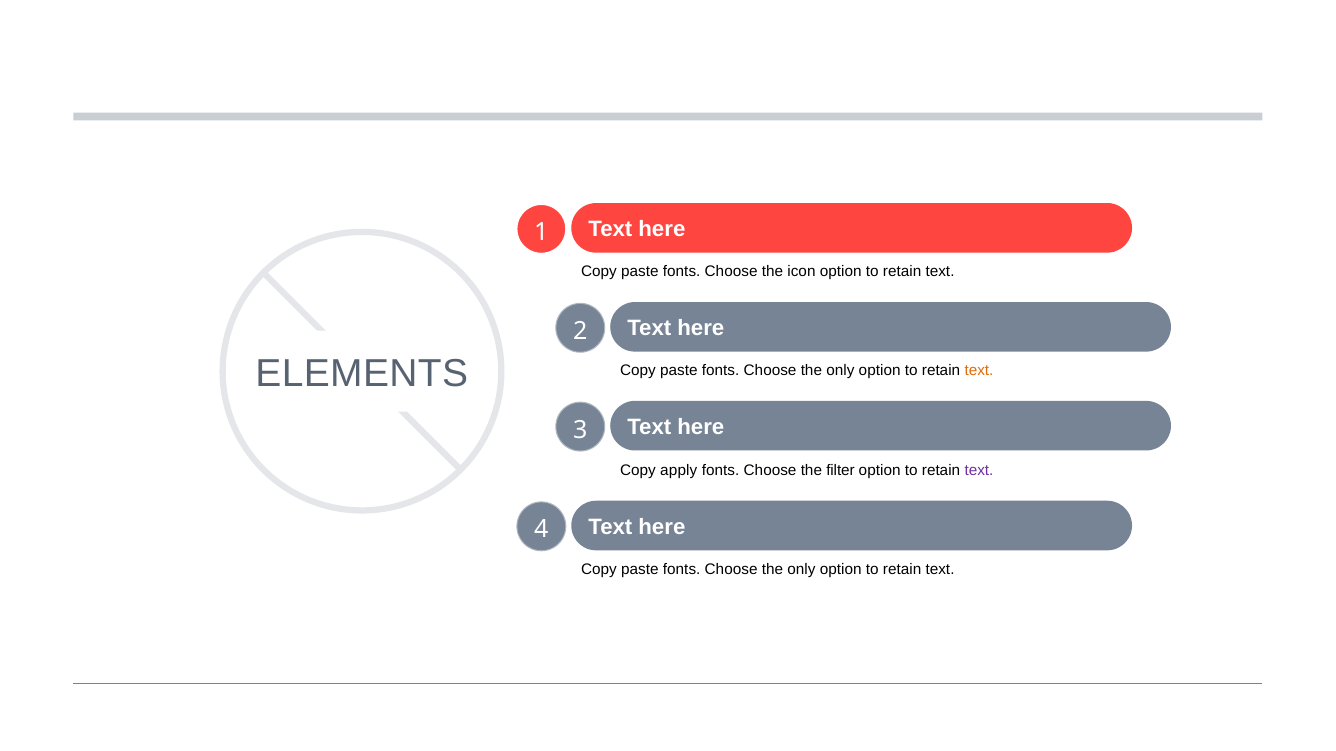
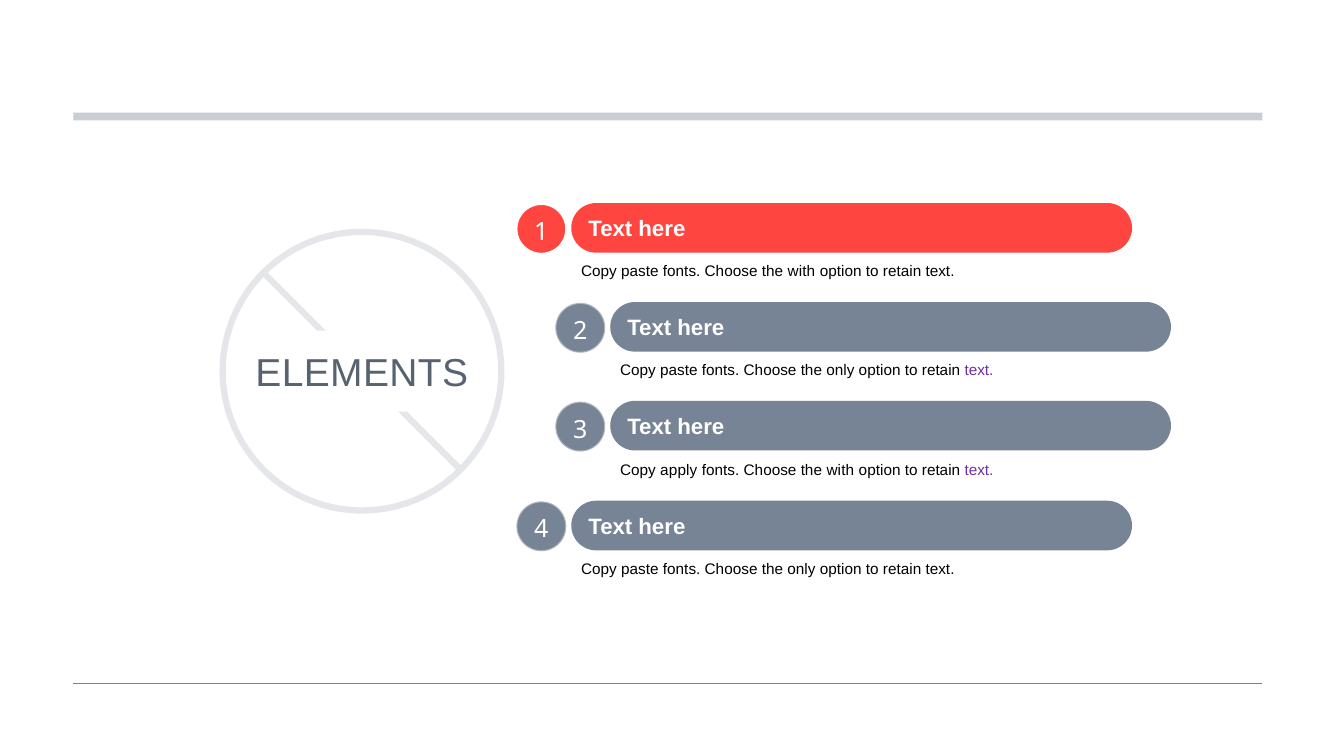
icon: icon -> with (801, 272)
text colour: orange -> purple (979, 371)
filter: filter -> with (840, 471)
